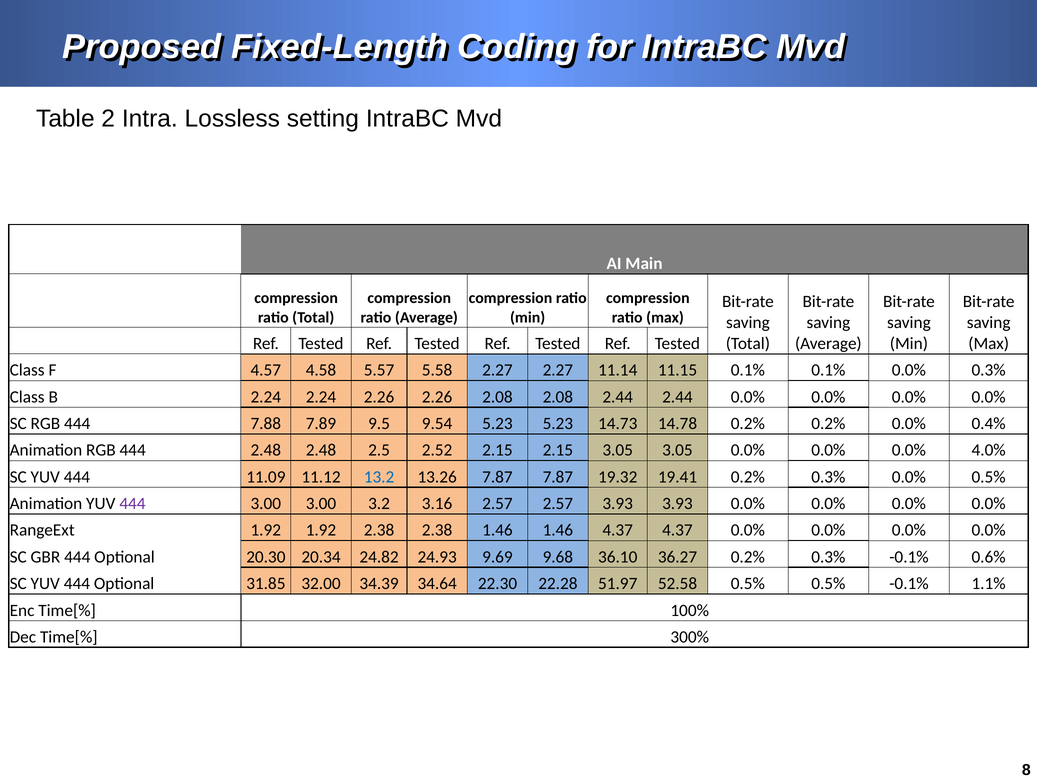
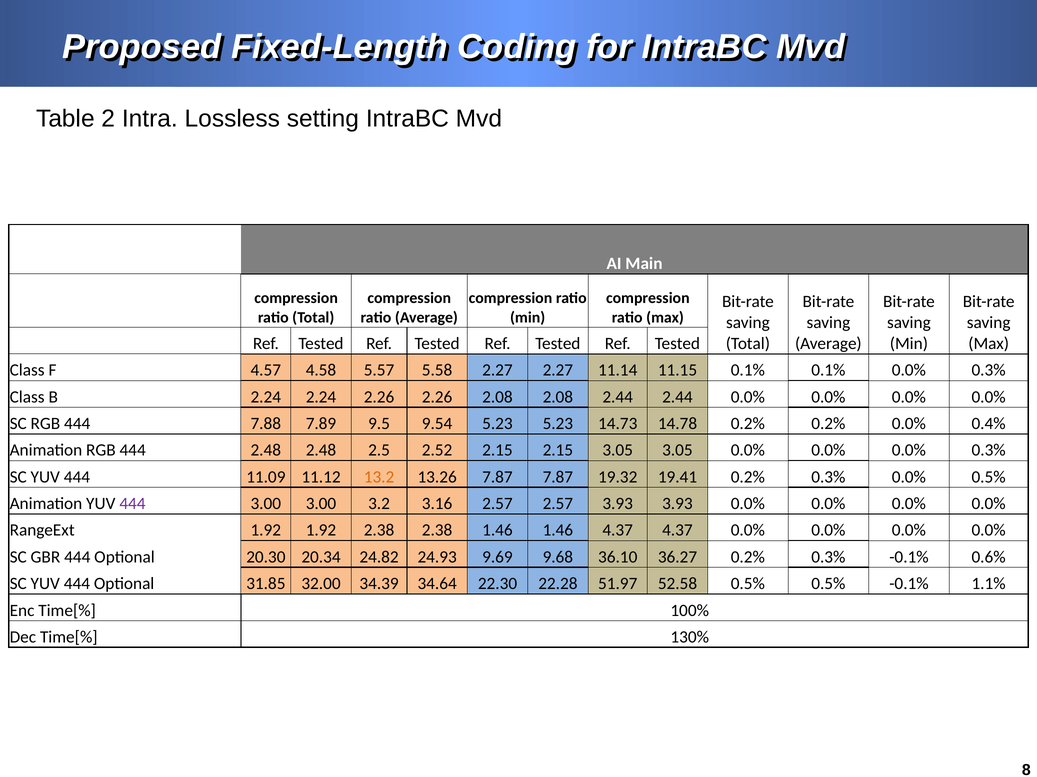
0.0% 0.0% 4.0%: 4.0% -> 0.3% (989, 451)
13.2 colour: blue -> orange (379, 477)
300%: 300% -> 130% (690, 638)
